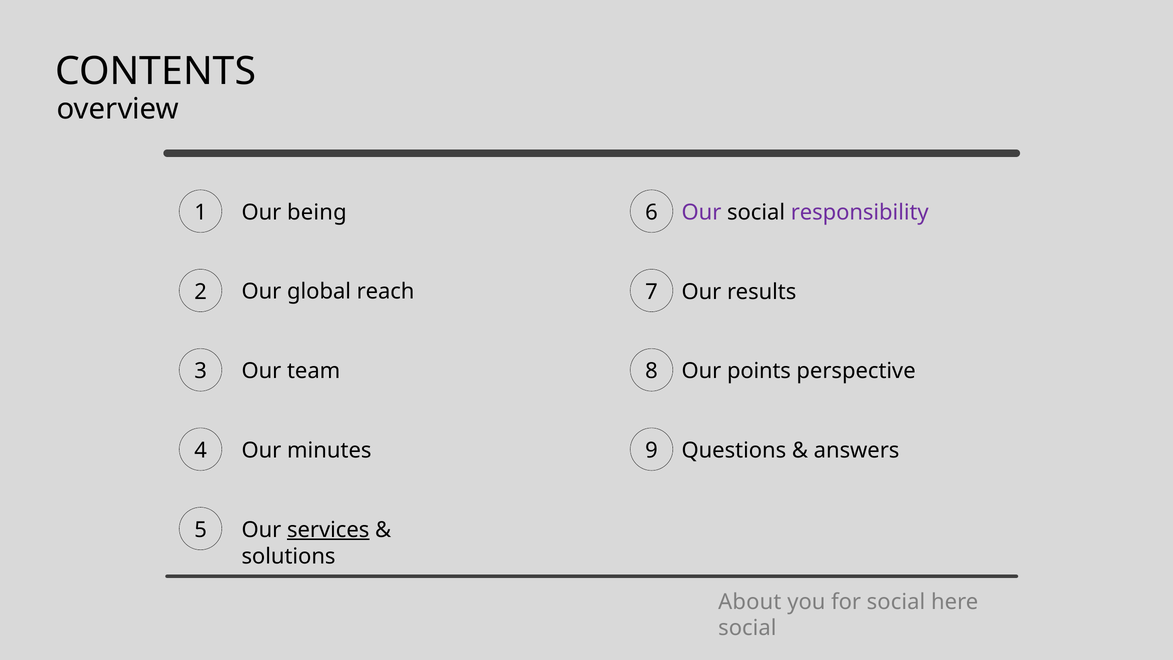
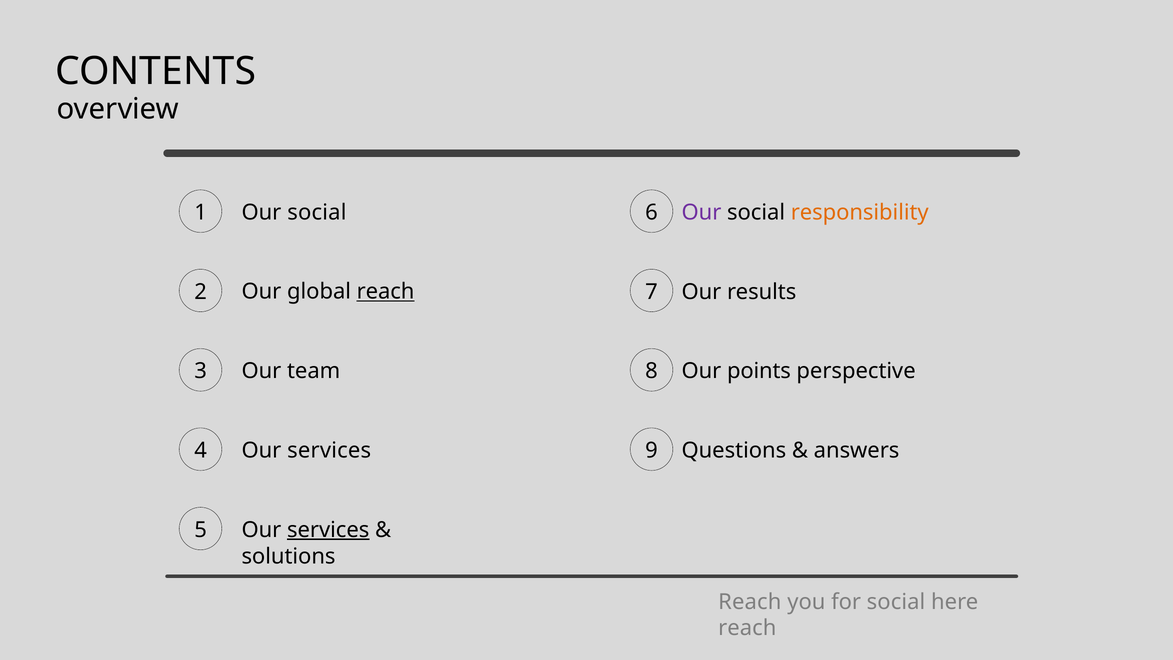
being: being -> social (317, 212)
responsibility colour: purple -> orange (860, 212)
reach underline: none -> present (386, 291)
minutes: minutes -> services (329, 450)
About: About -> Reach (750, 602)
social: social -> reach (747, 628)
